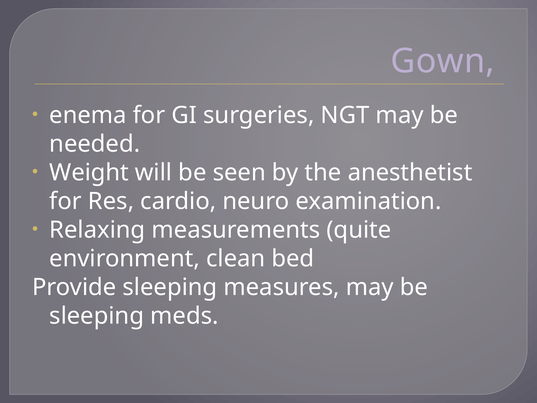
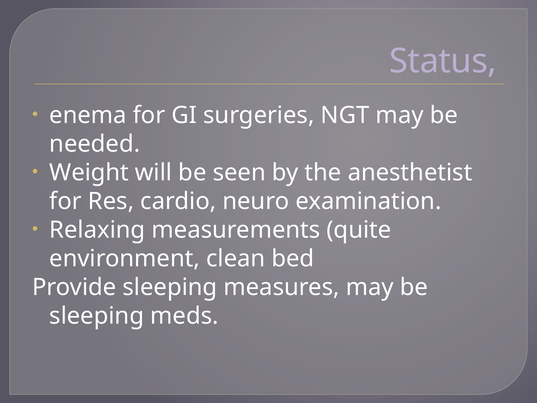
Gown: Gown -> Status (443, 61)
